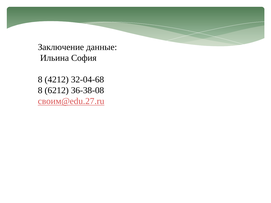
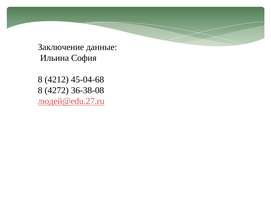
32-04-68: 32-04-68 -> 45-04-68 (88, 80)
6212: 6212 -> 4272 (57, 90)
своим@edu.27.ru: своим@edu.27.ru -> людей@edu.27.ru (71, 101)
